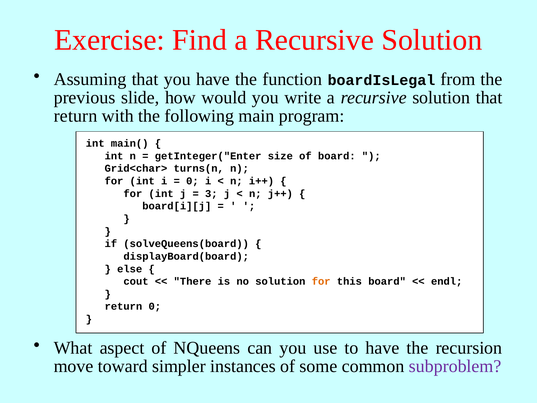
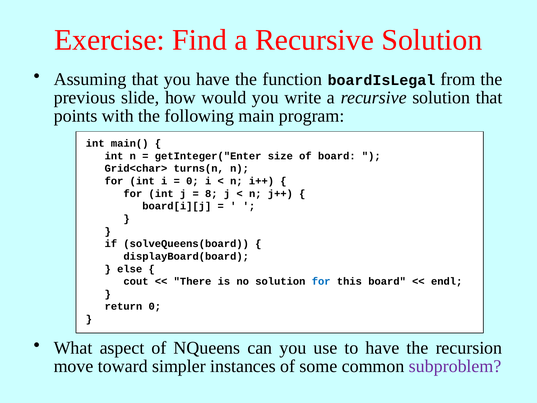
return: return -> points (76, 116)
3: 3 -> 8 (211, 194)
for colour: orange -> blue (321, 281)
